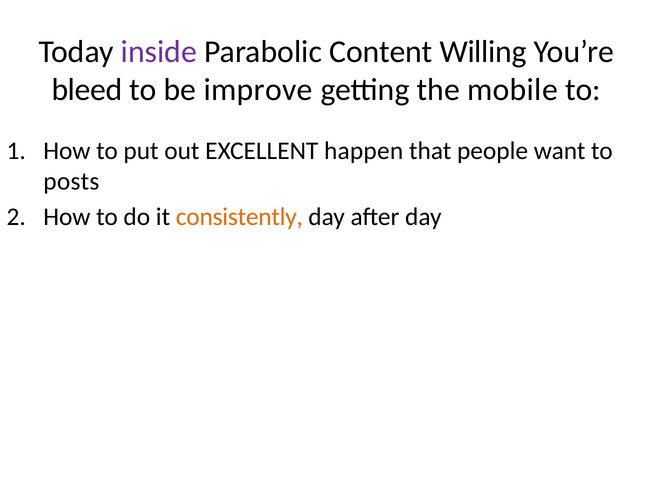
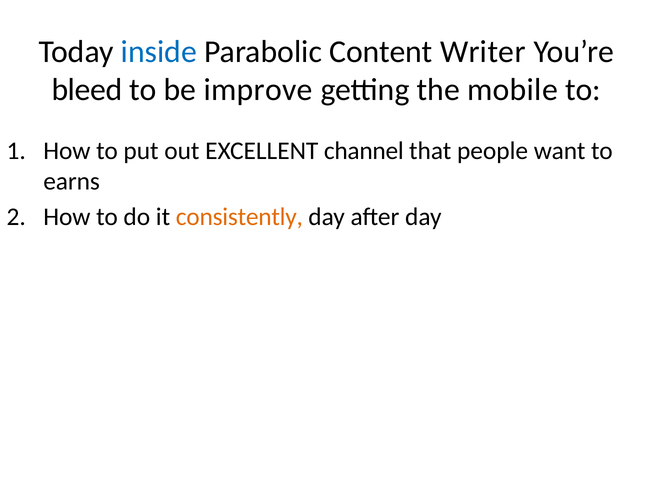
inside colour: purple -> blue (159, 52)
Willing: Willing -> Writer (483, 52)
happen: happen -> channel (364, 151)
posts: posts -> earns (72, 181)
